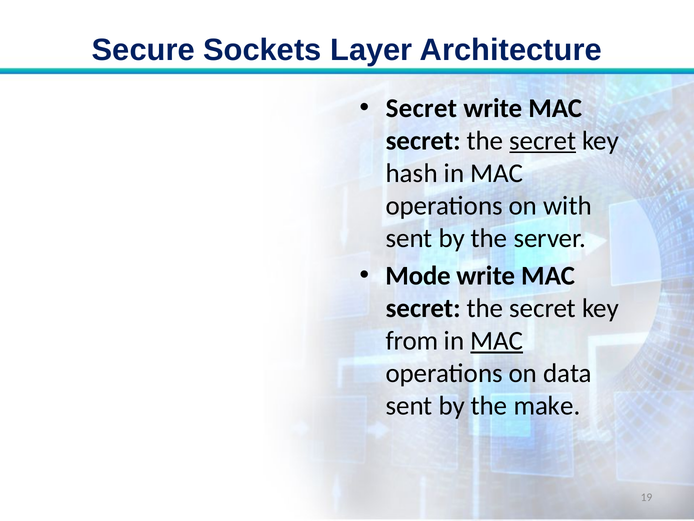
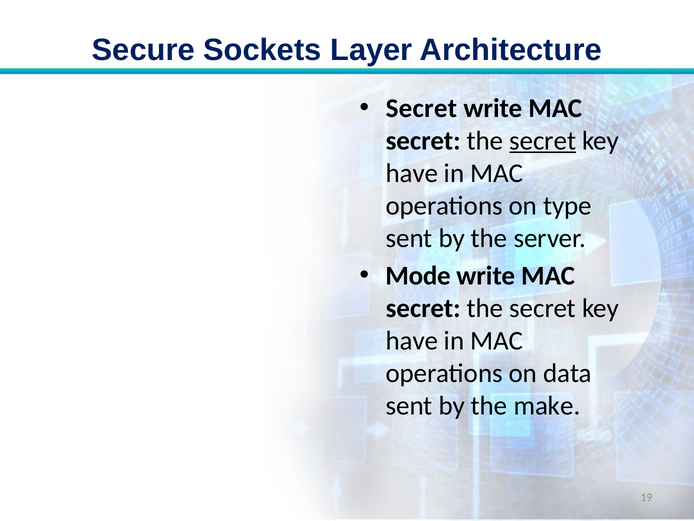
hash: hash -> have (412, 173)
with: with -> type (568, 205)
from: from -> have (412, 340)
MAC underline: present -> none (497, 340)
